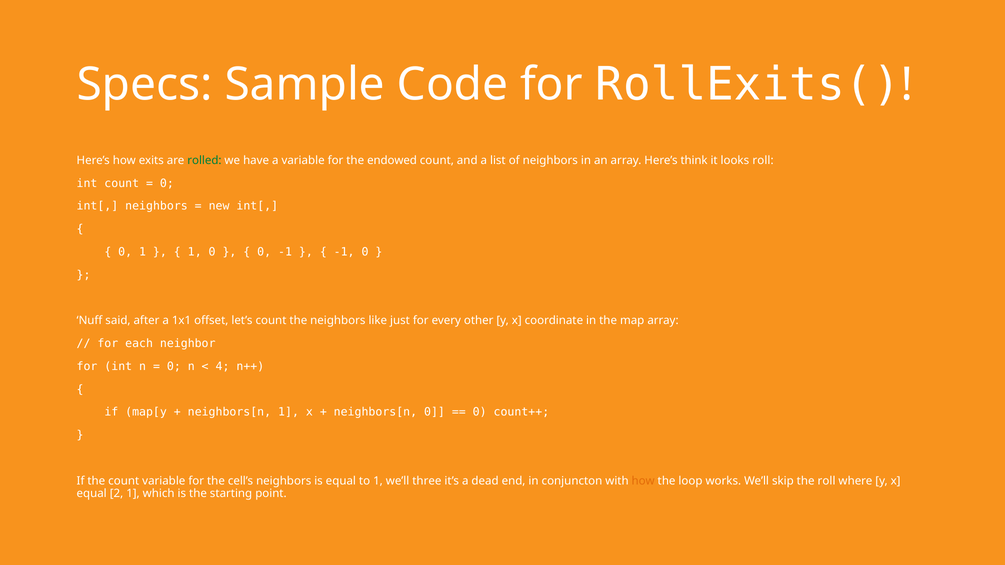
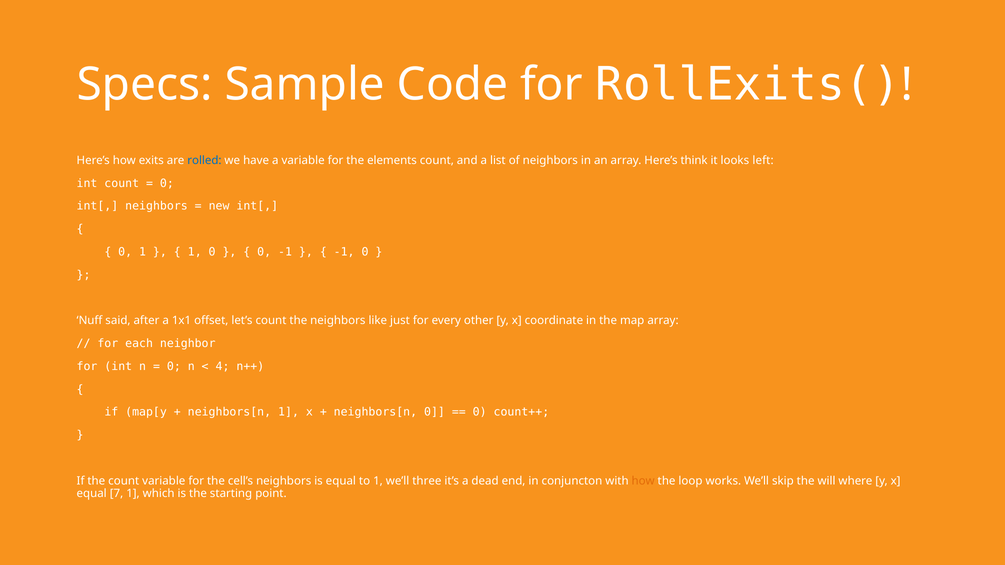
rolled colour: green -> blue (204, 160)
endowed: endowed -> elements (392, 160)
looks roll: roll -> left (763, 160)
the roll: roll -> will (827, 481)
2: 2 -> 7 (116, 494)
